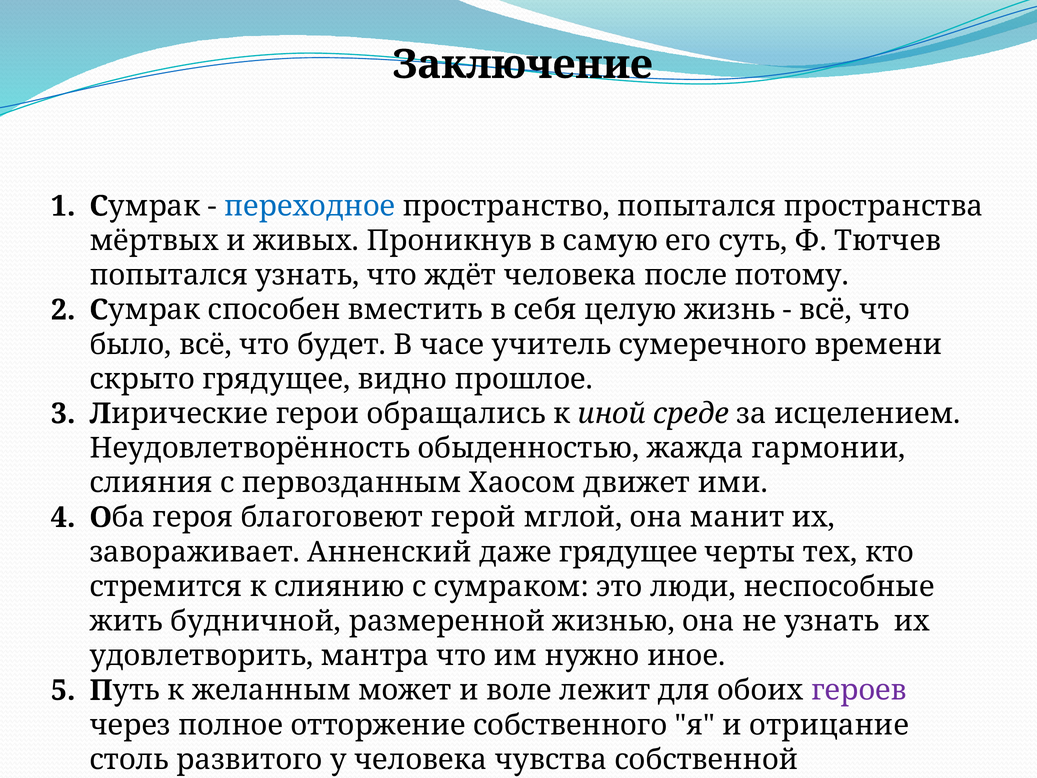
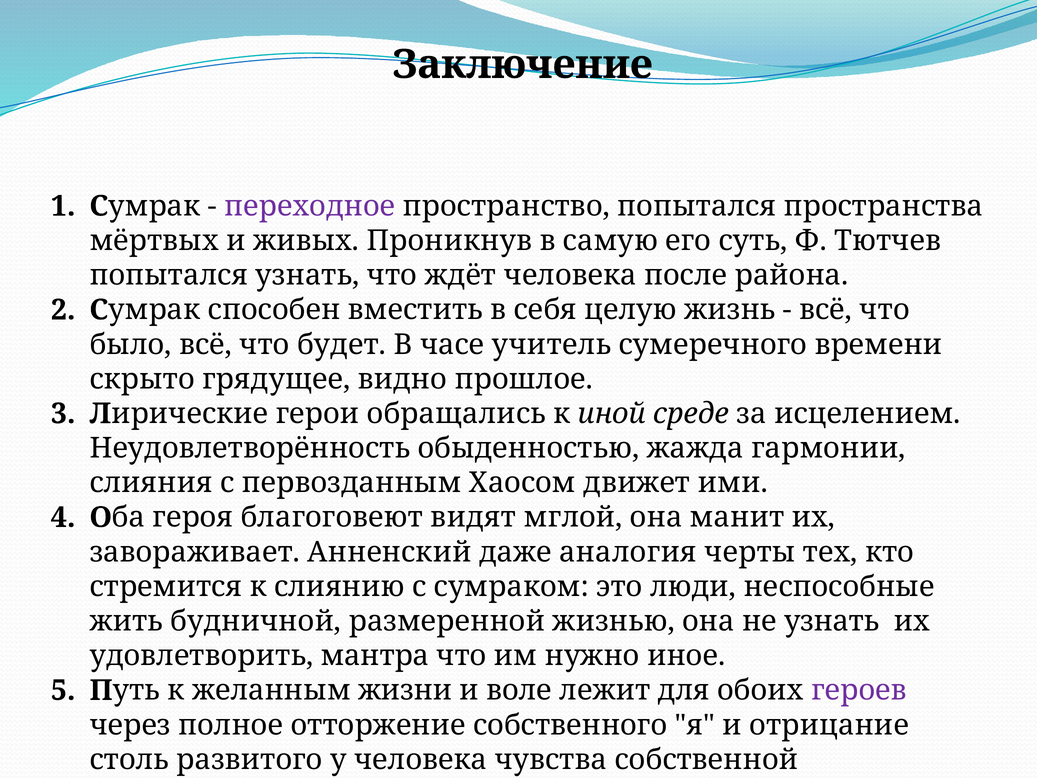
переходное colour: blue -> purple (310, 206)
потому: потому -> района (792, 275)
герой: герой -> видят (473, 517)
даже грядущее: грядущее -> аналогия (628, 552)
может: может -> жизни (405, 690)
